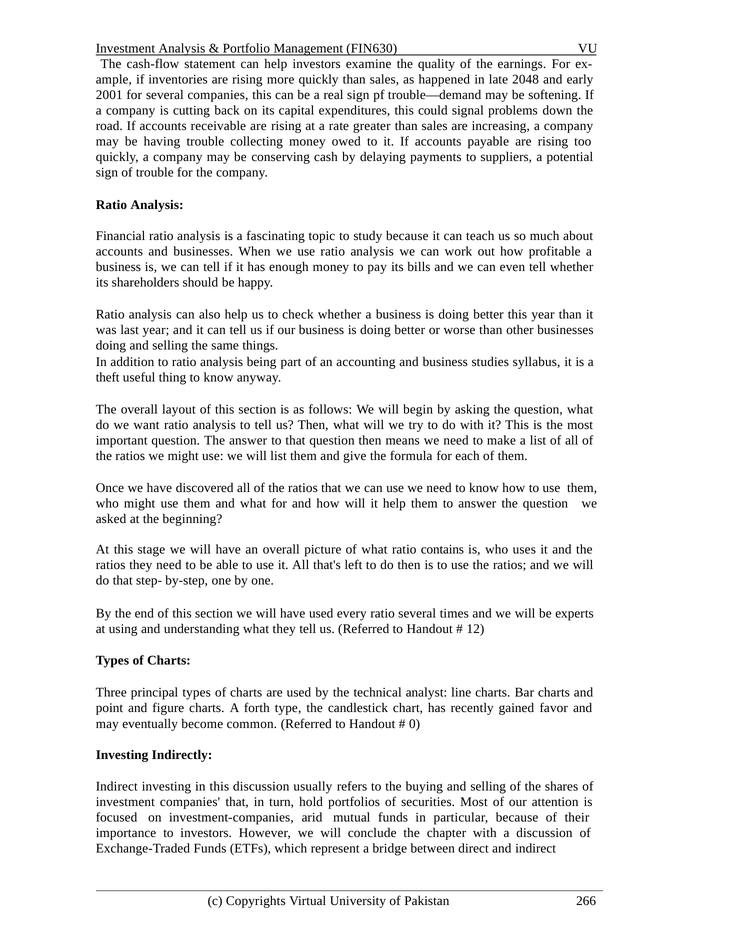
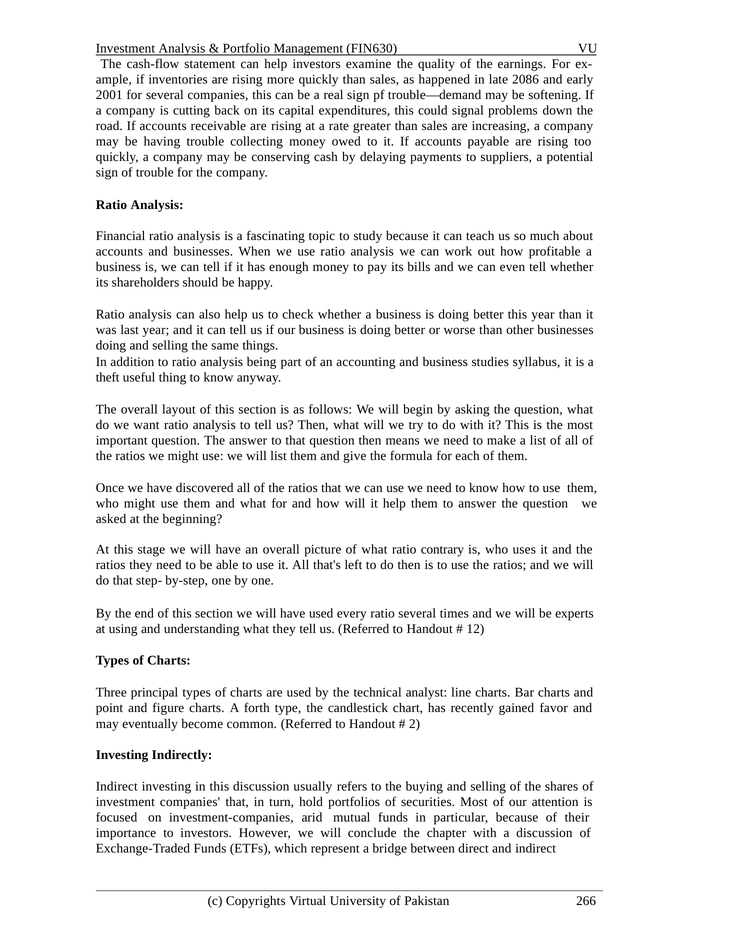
2048: 2048 -> 2086 (526, 79)
contains: contains -> contrary (442, 549)
0: 0 -> 2 (415, 723)
